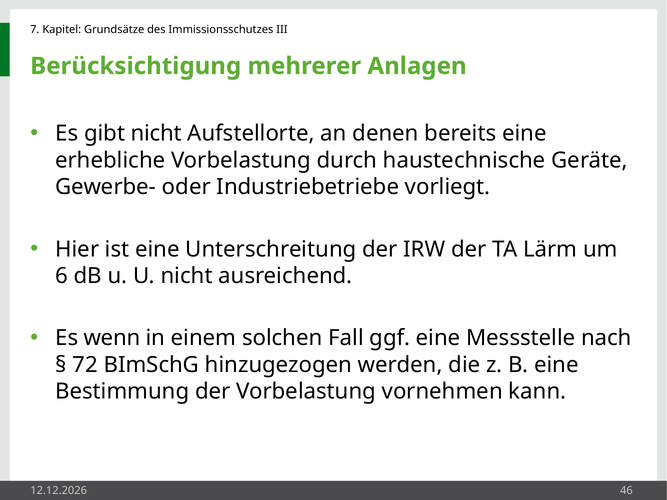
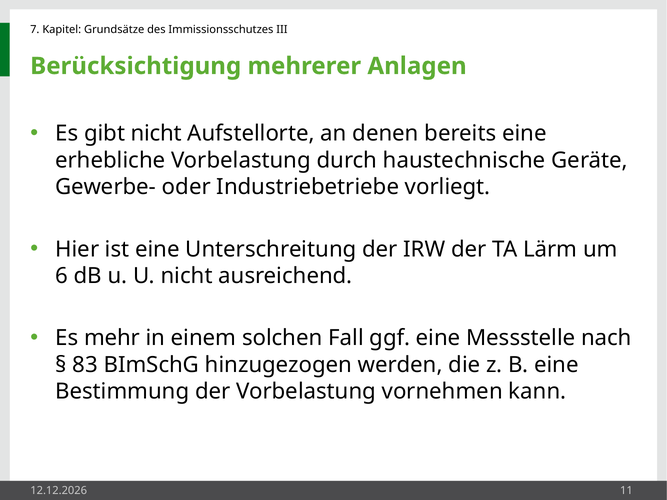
wenn: wenn -> mehr (112, 338)
72: 72 -> 83 (85, 365)
46: 46 -> 11 (626, 491)
